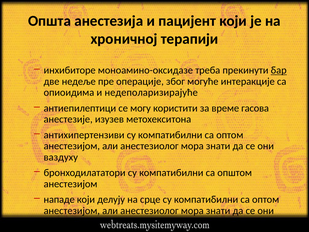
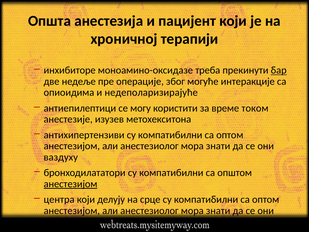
гасова: гасова -> током (255, 108)
анестезијом underline: none -> present (71, 184)
нападе: нападе -> центра (59, 199)
